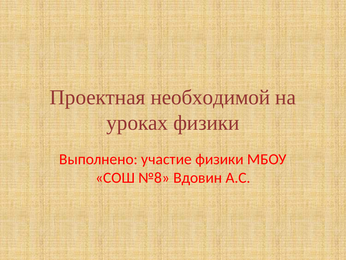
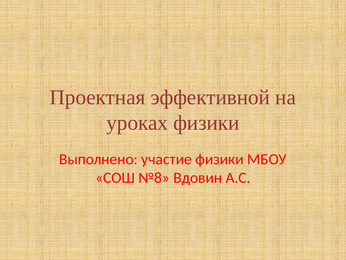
необходимой: необходимой -> эффективной (210, 97)
